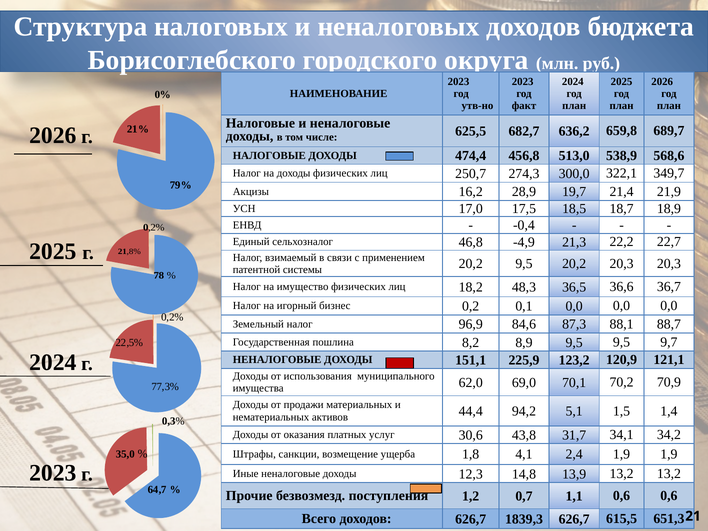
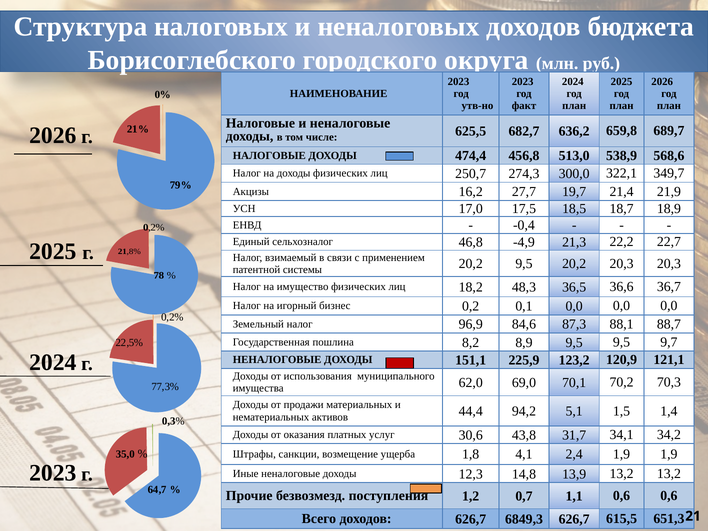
28,9: 28,9 -> 27,7 (524, 192)
70,9: 70,9 -> 70,3 (669, 382)
1839,3: 1839,3 -> 6849,3 (524, 519)
